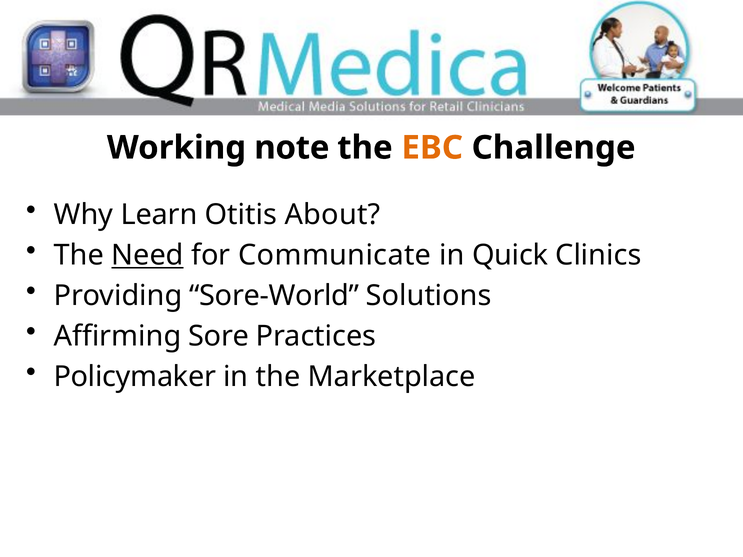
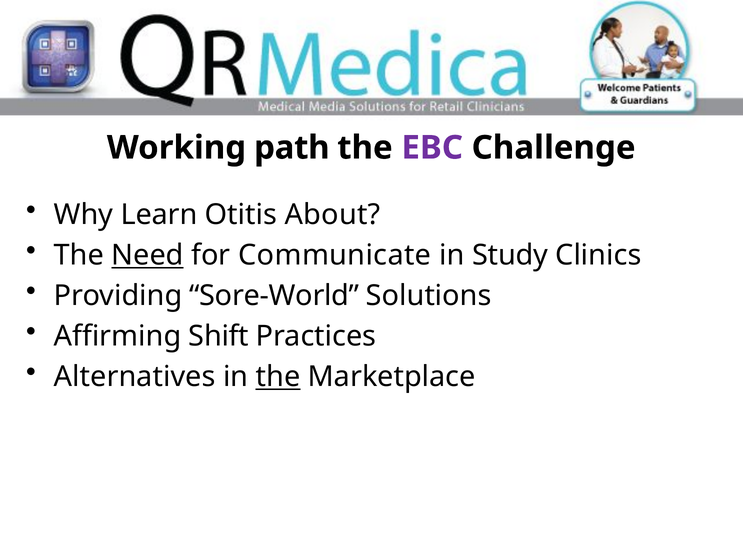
note: note -> path (292, 148)
EBC colour: orange -> purple (432, 148)
Quick: Quick -> Study (510, 256)
Sore: Sore -> Shift (219, 336)
Policymaker: Policymaker -> Alternatives (135, 377)
the underline: none -> present (278, 377)
